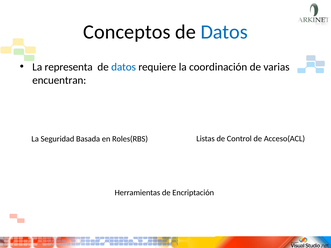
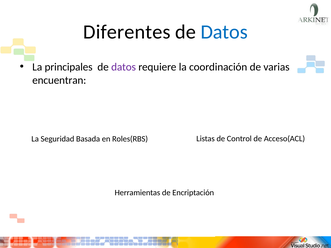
Conceptos: Conceptos -> Diferentes (127, 32)
representa: representa -> principales (69, 67)
datos colour: blue -> purple (124, 67)
